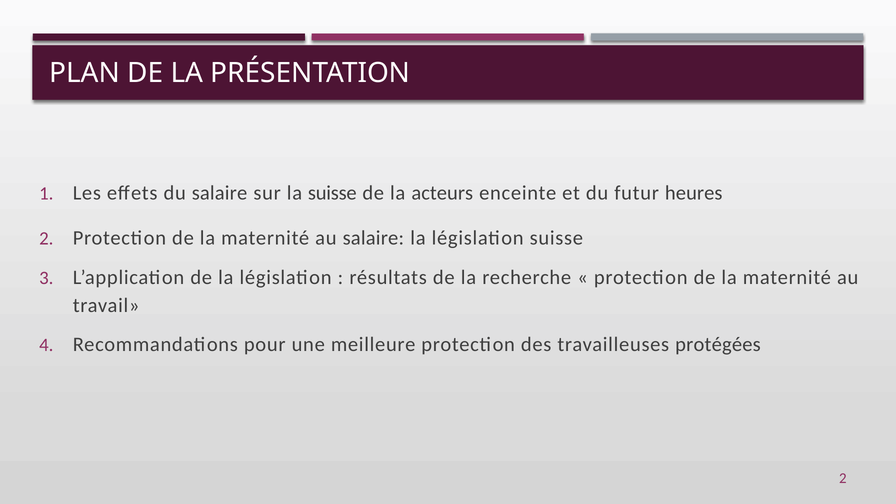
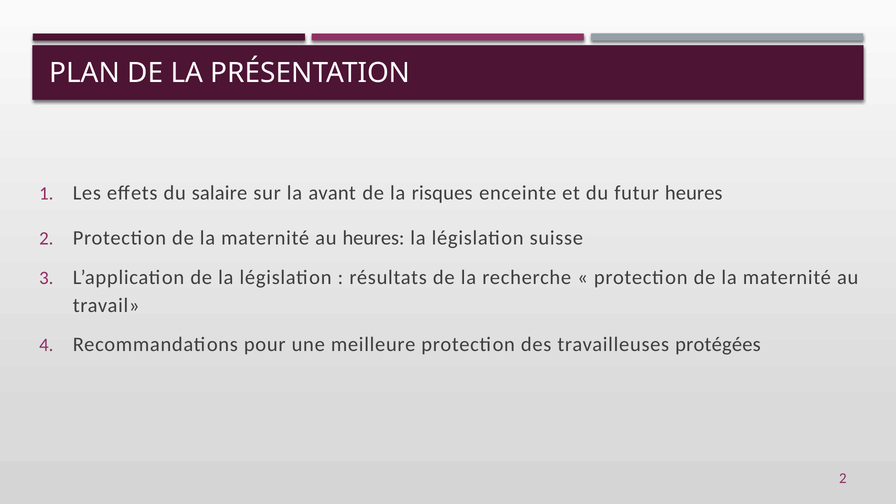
la suisse: suisse -> avant (332, 193)
acteurs: acteurs -> risques (442, 193)
au salaire: salaire -> heures (373, 238)
